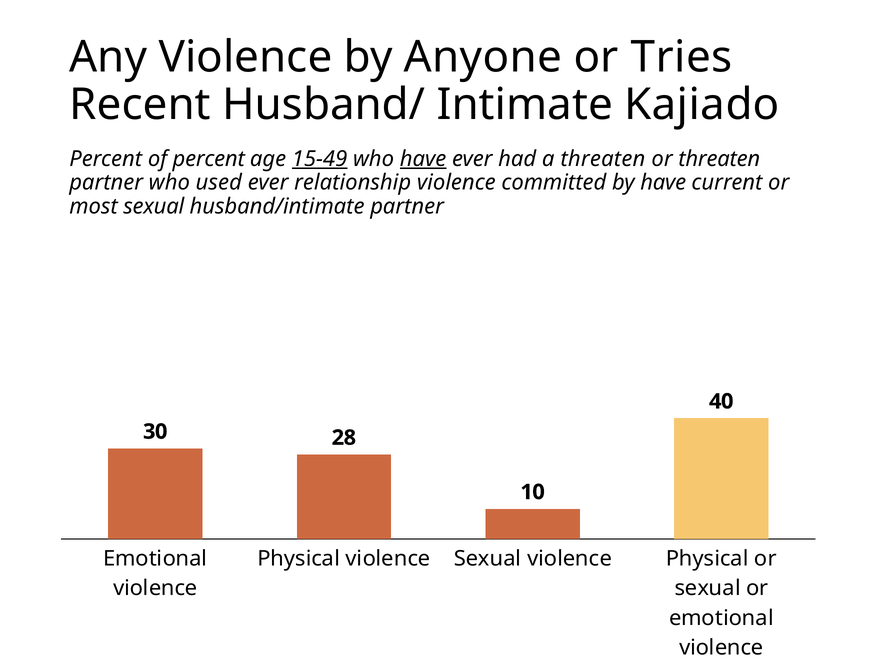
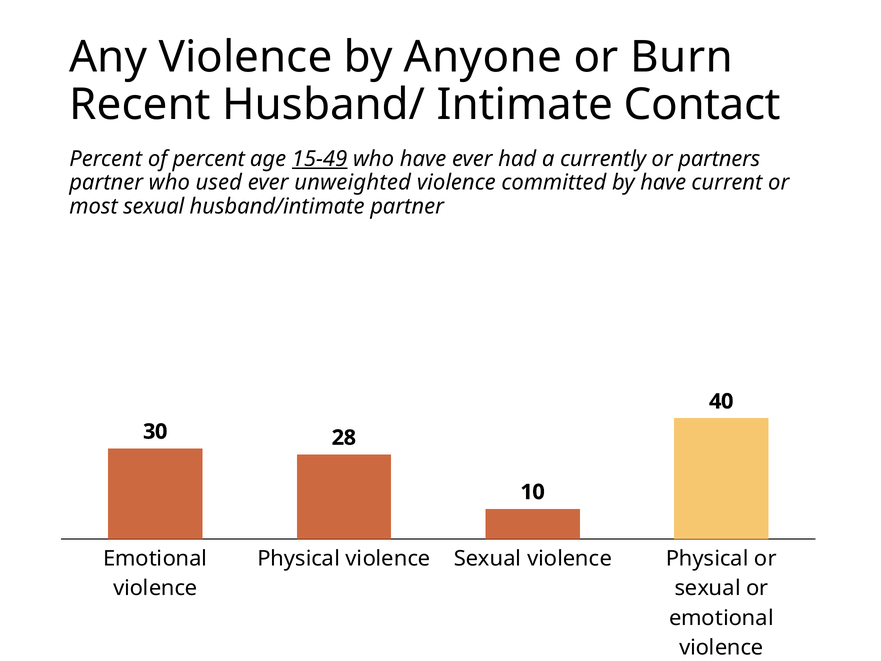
Tries: Tries -> Burn (682, 57)
Kajiado: Kajiado -> Contact (702, 105)
have underline: present -> none (423, 159)
a threaten: threaten -> currently (603, 159)
or threaten: threaten -> partners (719, 159)
relationship: relationship -> unweighted (353, 183)
